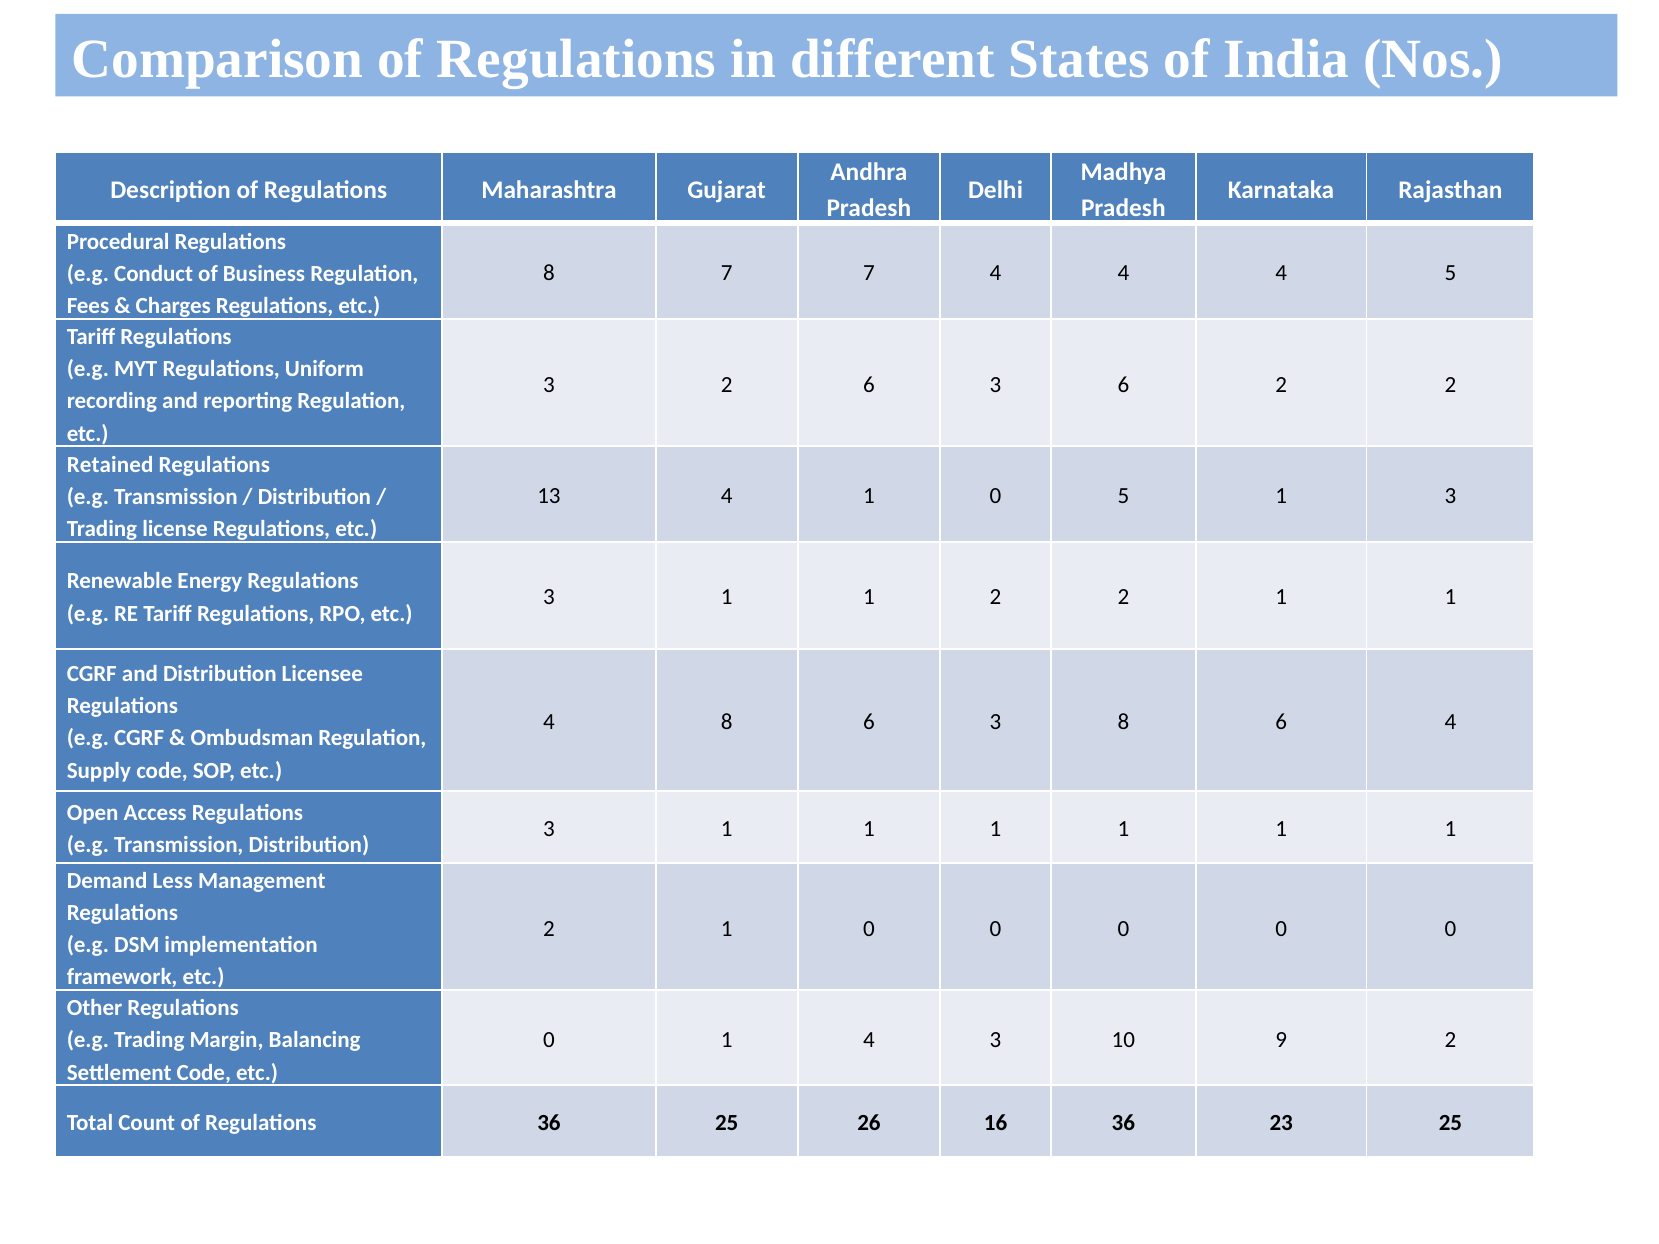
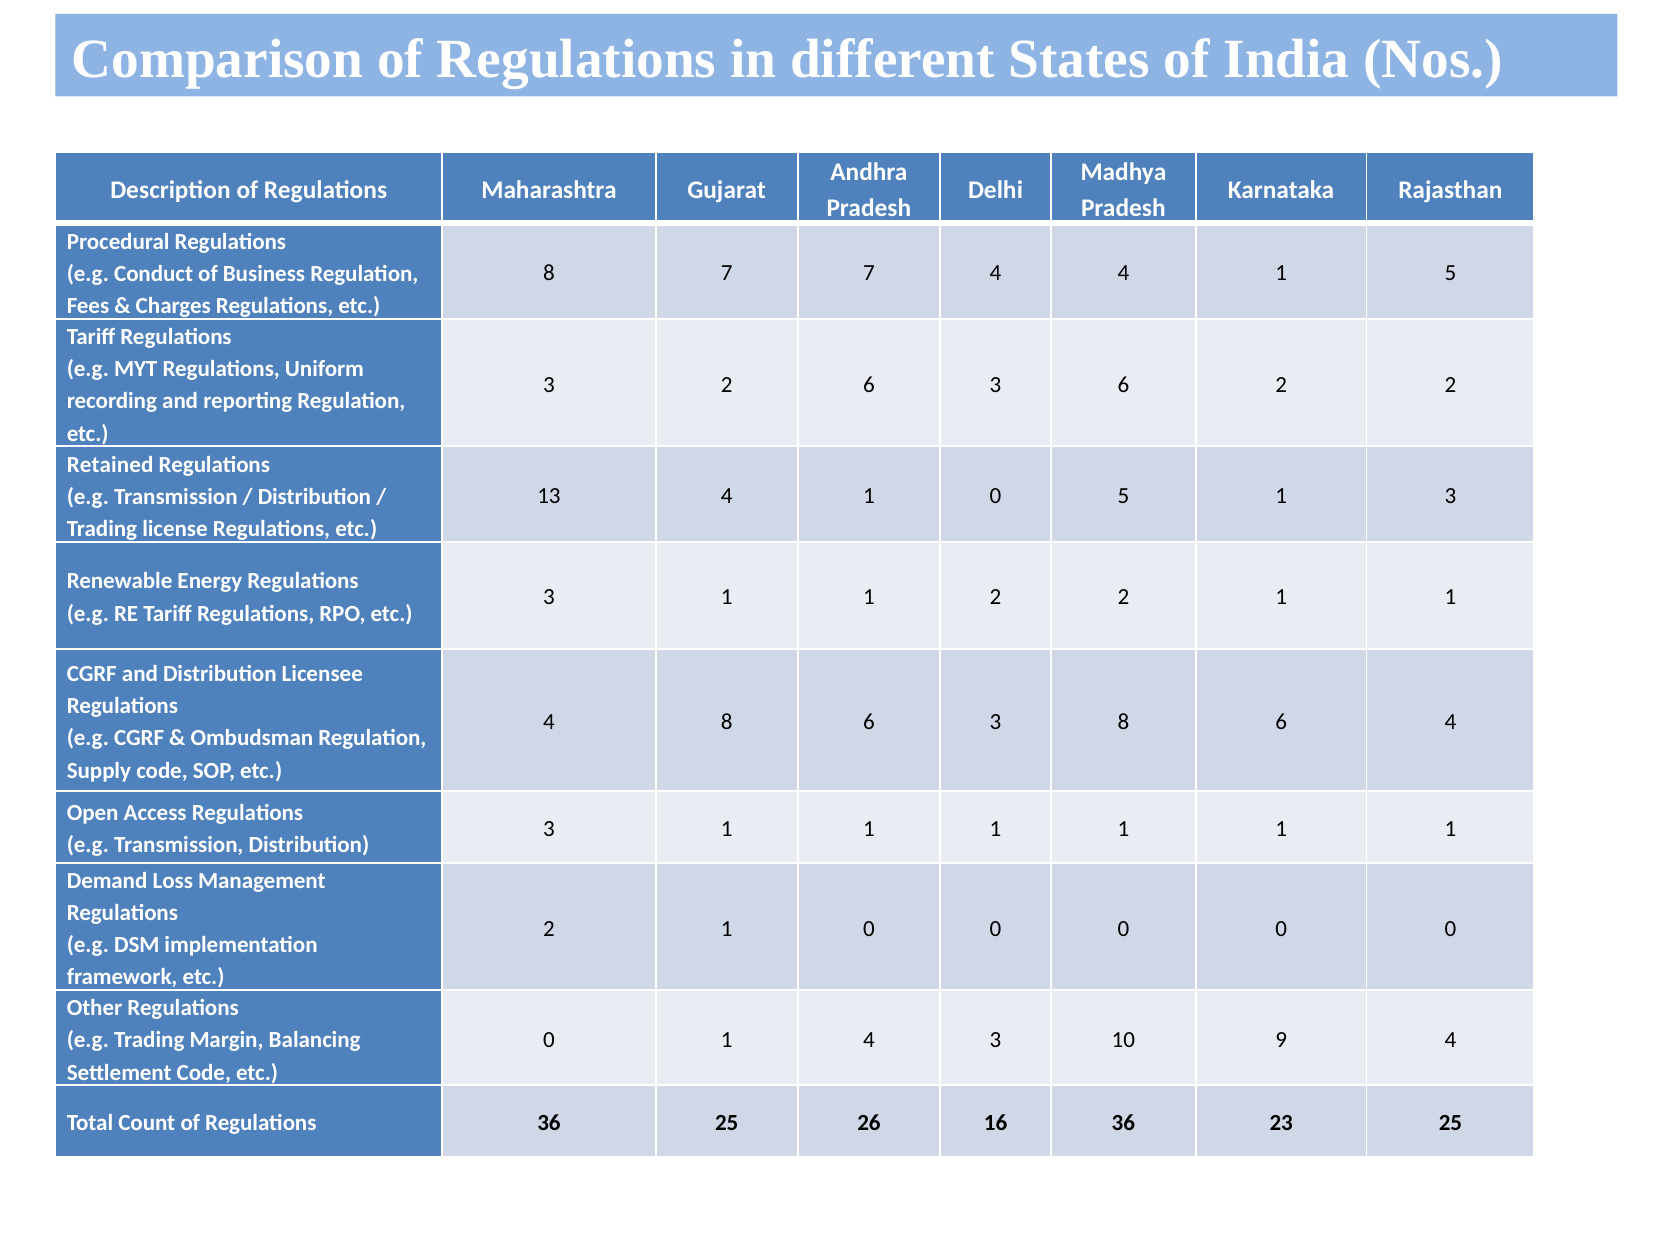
4 4 4: 4 -> 1 (1281, 273)
Less: Less -> Loss (173, 881)
9 2: 2 -> 4 (1450, 1040)
